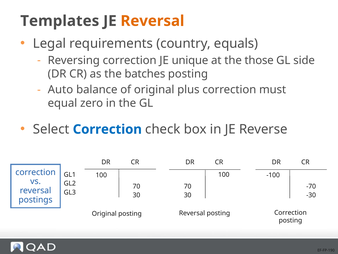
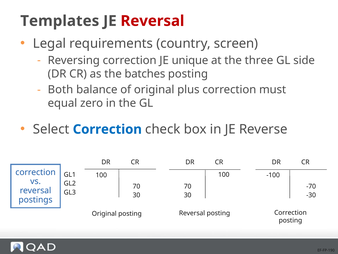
Reversal colour: orange -> red (152, 21)
equals: equals -> screen (236, 43)
those: those -> three (259, 60)
Auto: Auto -> Both (60, 90)
